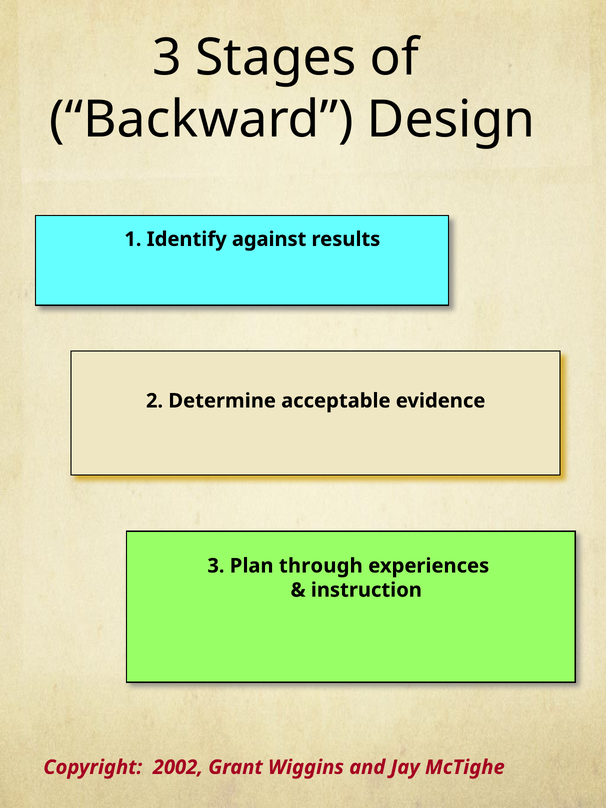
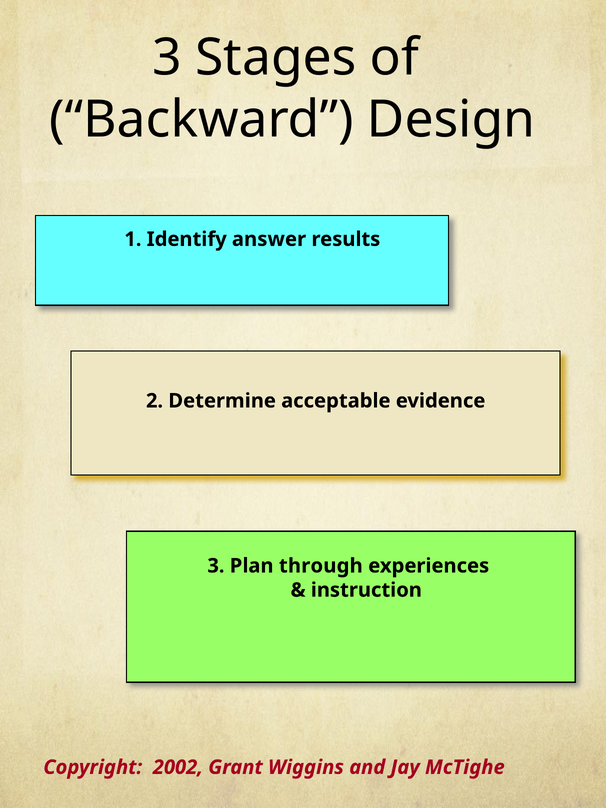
against: against -> answer (269, 239)
